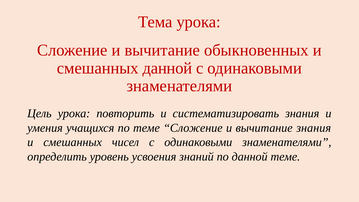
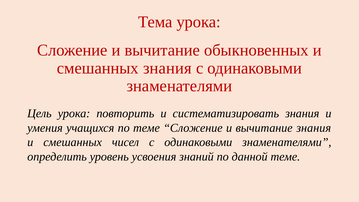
смешанных данной: данной -> знания (167, 68)
